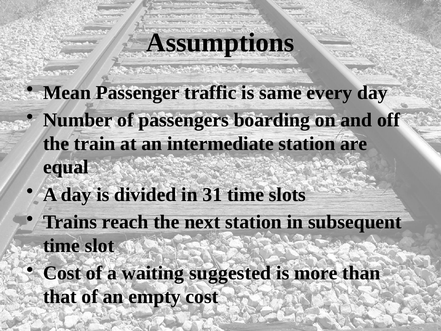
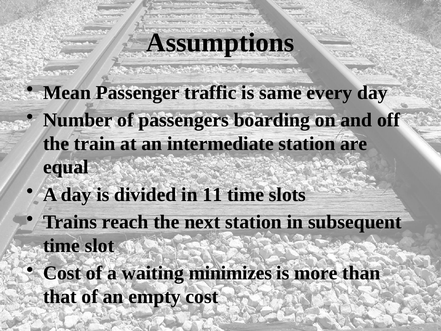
31: 31 -> 11 (212, 194)
suggested: suggested -> minimizes (230, 273)
